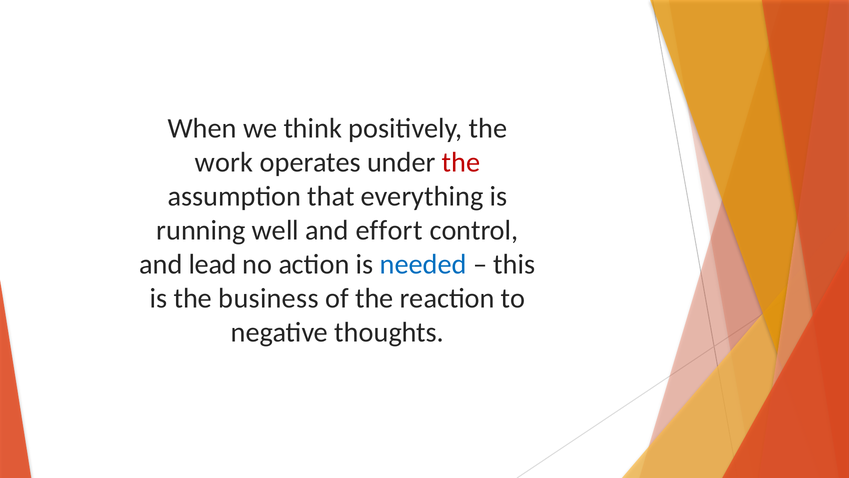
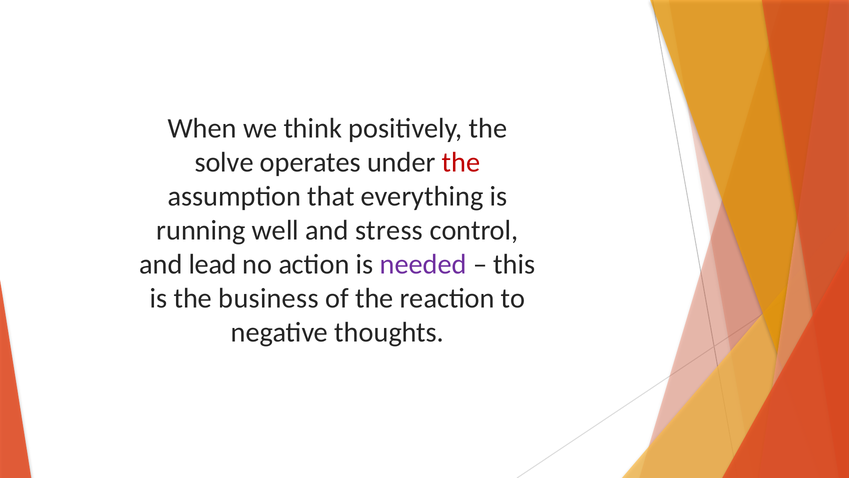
work: work -> solve (224, 162)
effort: effort -> stress (389, 230)
needed colour: blue -> purple (423, 264)
